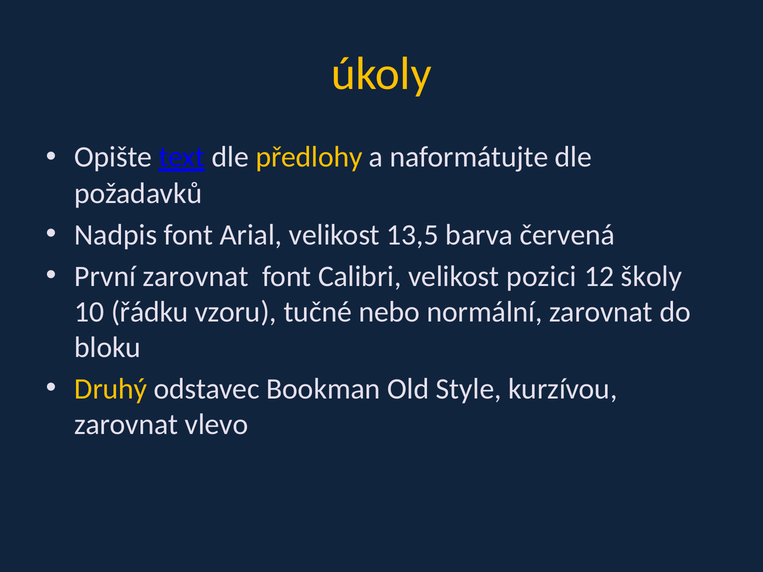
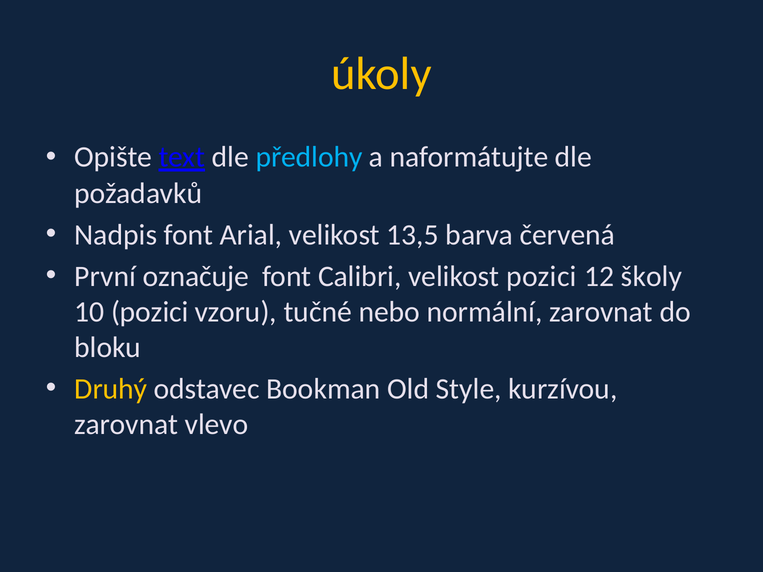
předlohy colour: yellow -> light blue (309, 157)
První zarovnat: zarovnat -> označuje (196, 276)
10 řádku: řádku -> pozici (150, 312)
